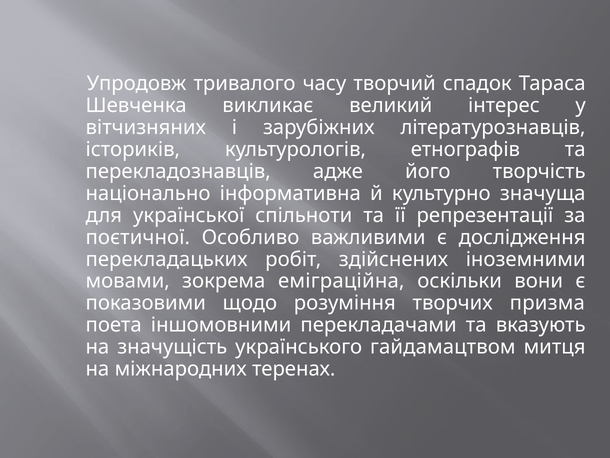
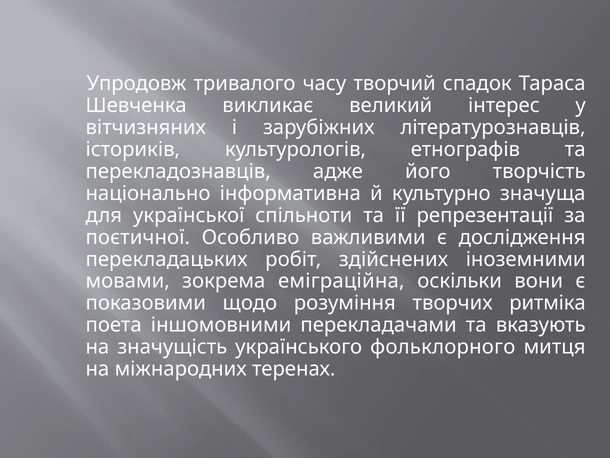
призма: призма -> ритміка (548, 303)
гайдамацтвом: гайдамацтвом -> фольклорного (443, 347)
